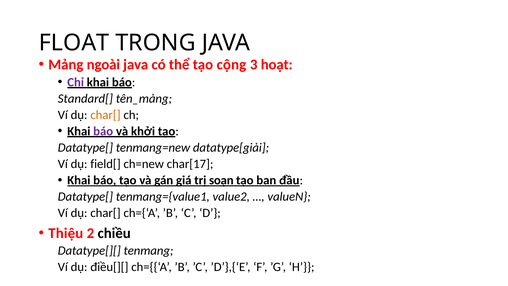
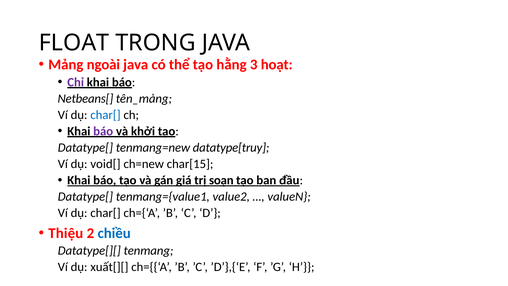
cộng: cộng -> hằng (232, 65)
Standard[: Standard[ -> Netbeans[ (85, 98)
char[ colour: orange -> blue (105, 115)
datatype[giải: datatype[giải -> datatype[truy (231, 147)
field[: field[ -> void[ (105, 164)
char[17: char[17 -> char[15 (190, 164)
chiều colour: black -> blue (114, 233)
điều[][: điều[][ -> xuất[][ (109, 267)
